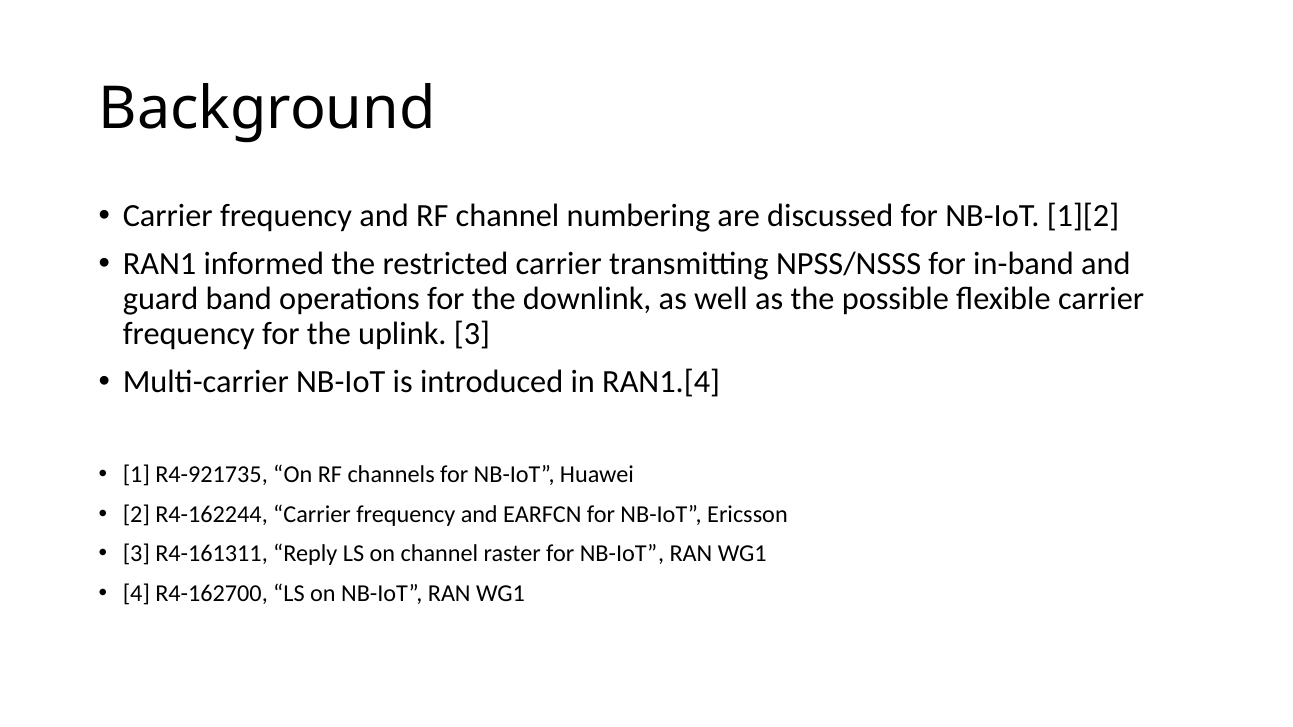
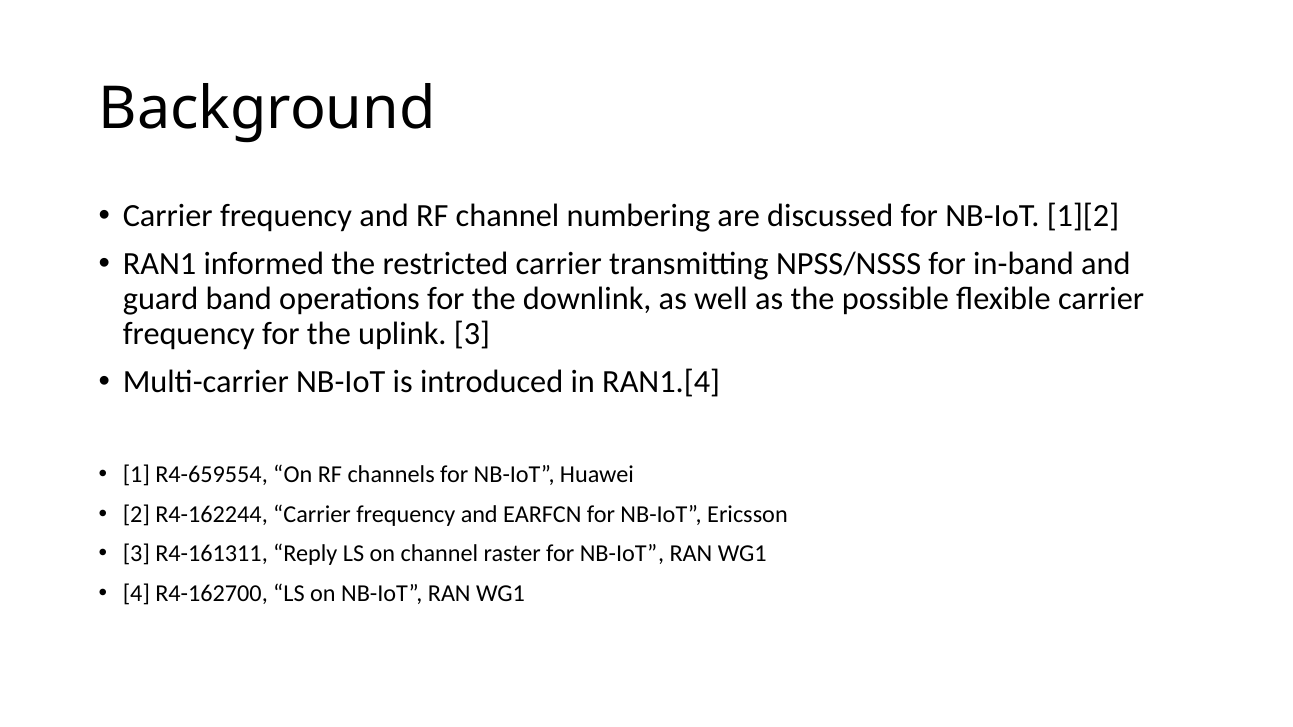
R4-921735: R4-921735 -> R4-659554 (212, 475)
